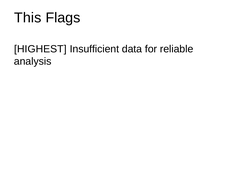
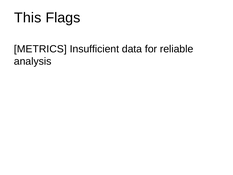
HIGHEST: HIGHEST -> METRICS (40, 49)
